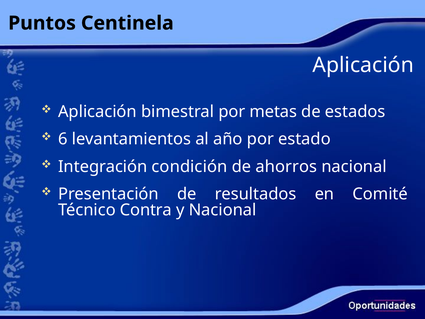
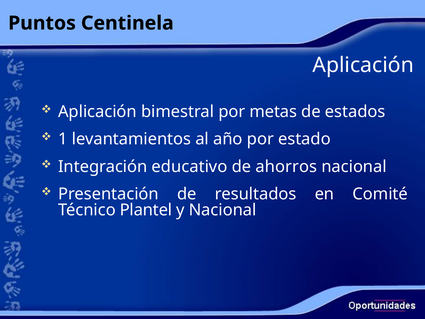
6: 6 -> 1 (63, 139)
condición: condición -> educativo (190, 167)
Contra: Contra -> Plantel (146, 210)
